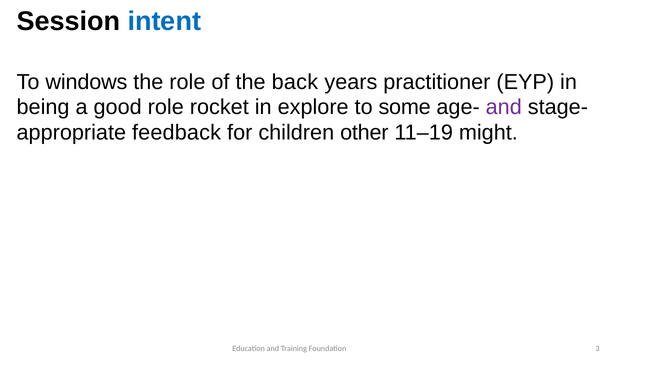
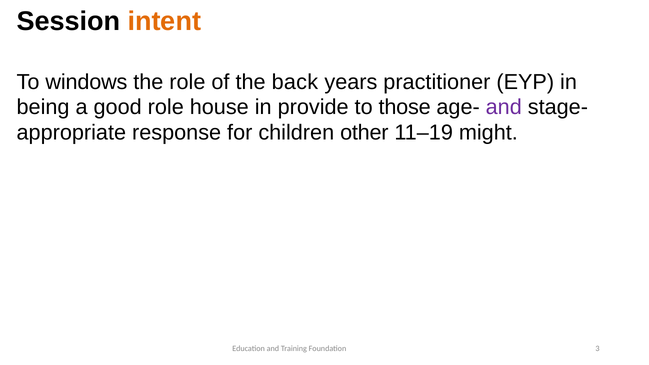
intent colour: blue -> orange (164, 21)
rocket: rocket -> house (219, 107)
explore: explore -> provide (313, 107)
some: some -> those (405, 107)
feedback: feedback -> response (177, 132)
